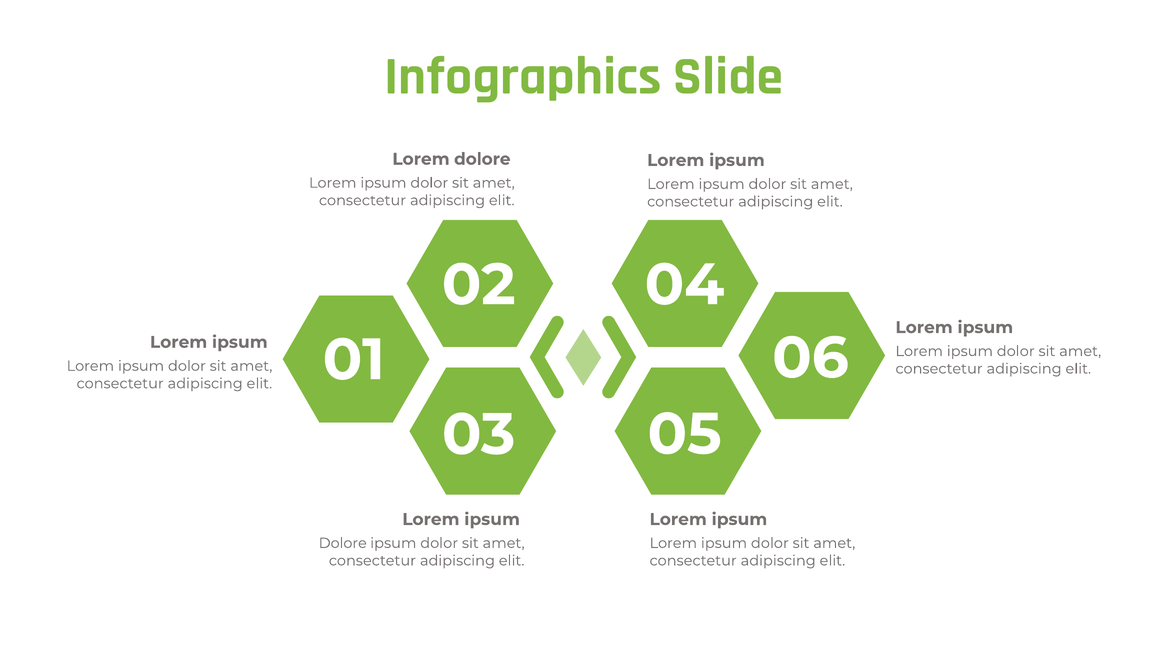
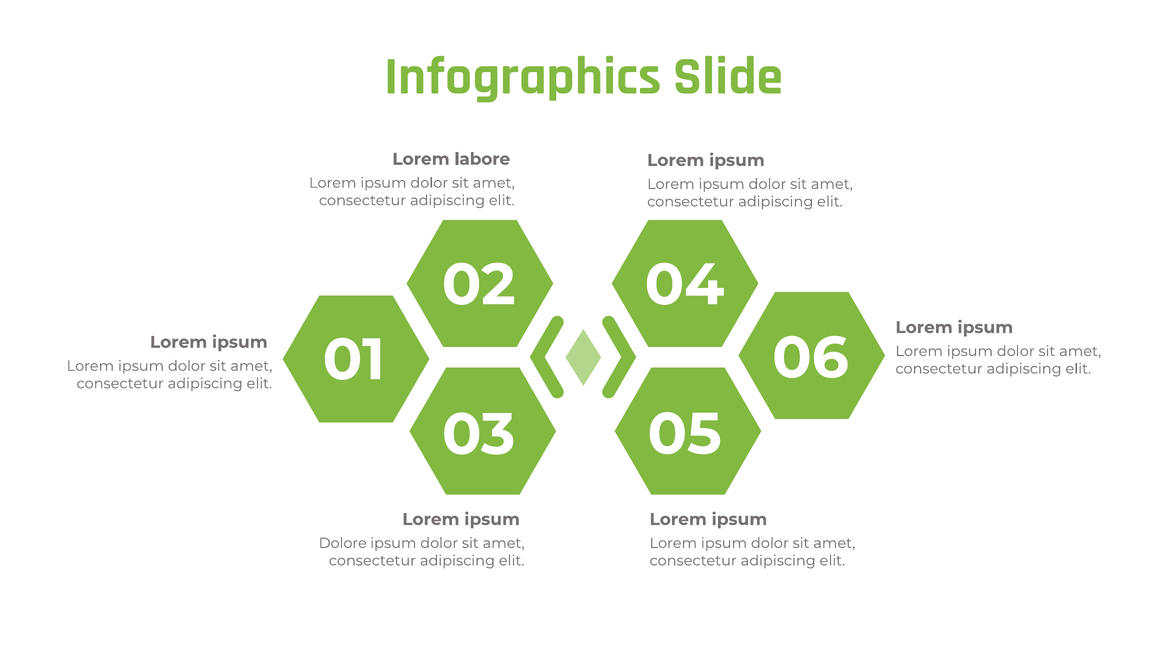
Lorem dolore: dolore -> labore (482, 159)
